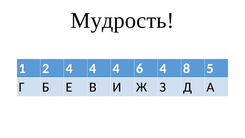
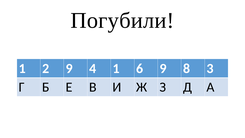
Мудрость: Мудрость -> Погубили (122, 21)
2 4: 4 -> 9 (69, 68)
4: 4 -> 1 (116, 68)
6 4: 4 -> 9 (163, 68)
5: 5 -> 3 (210, 68)
